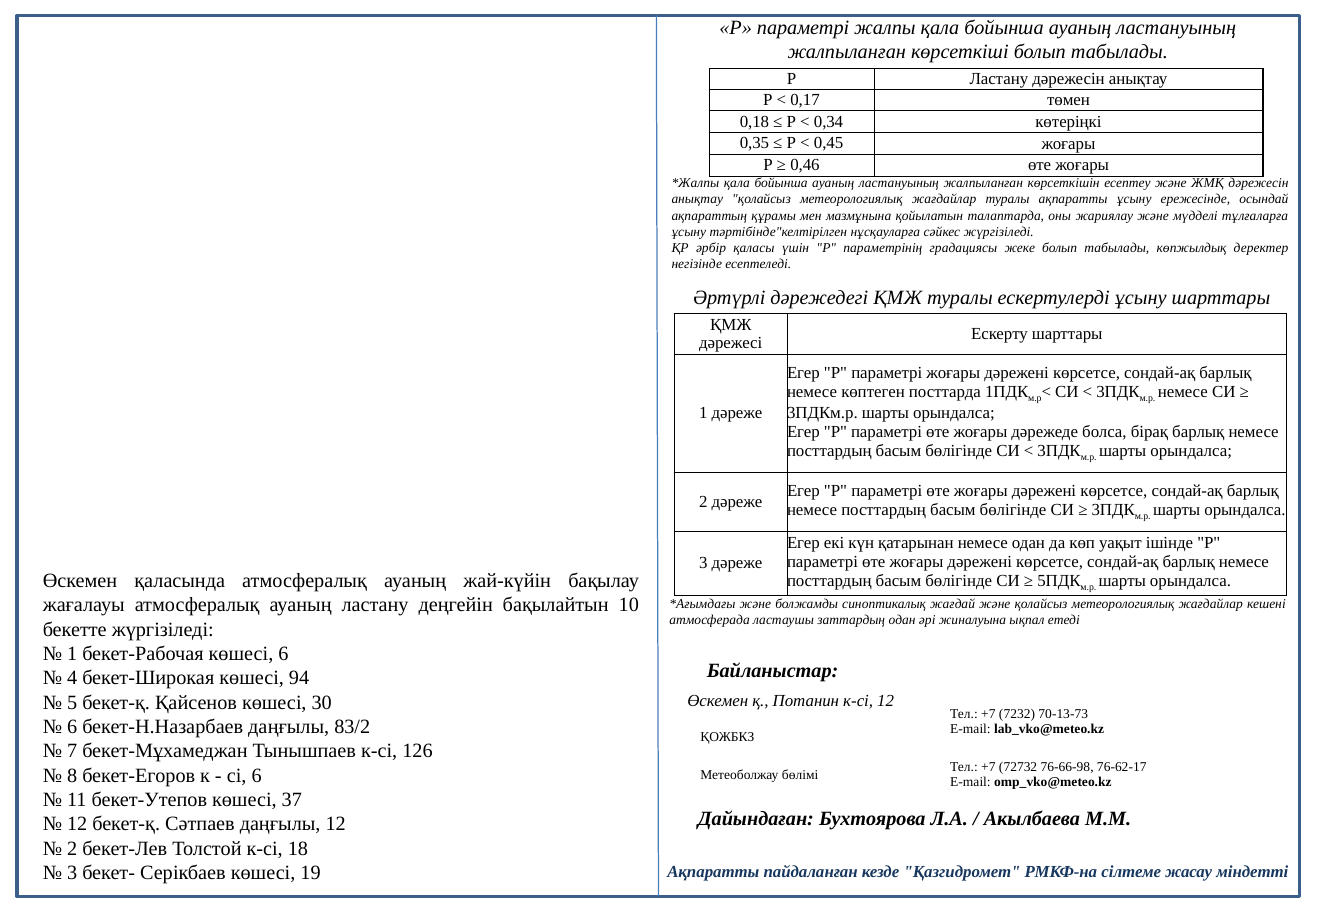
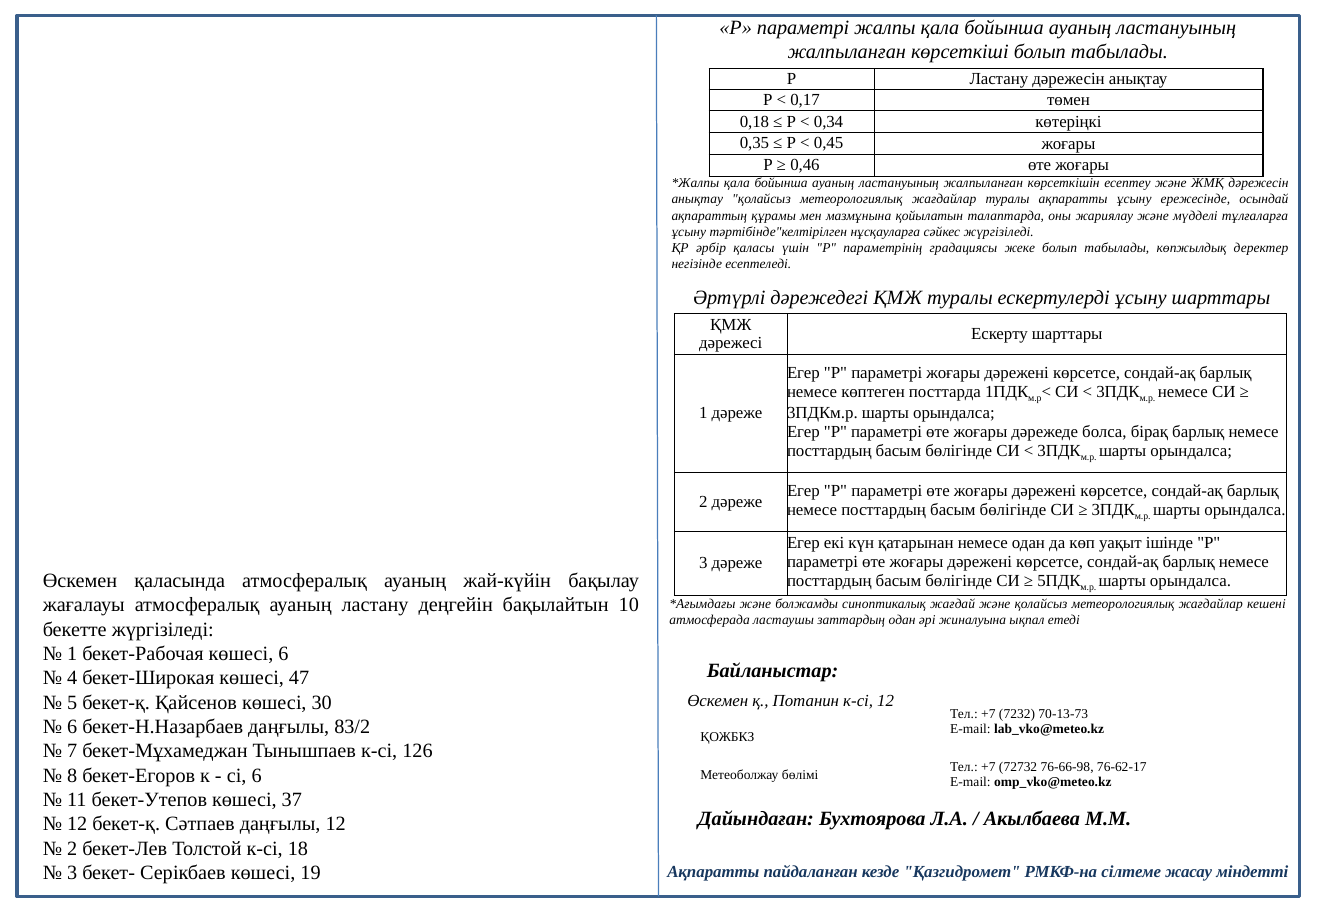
94: 94 -> 47 (299, 678)
